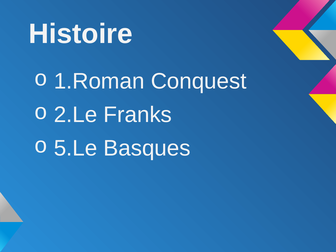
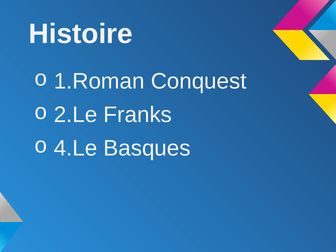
5.Le: 5.Le -> 4.Le (76, 148)
